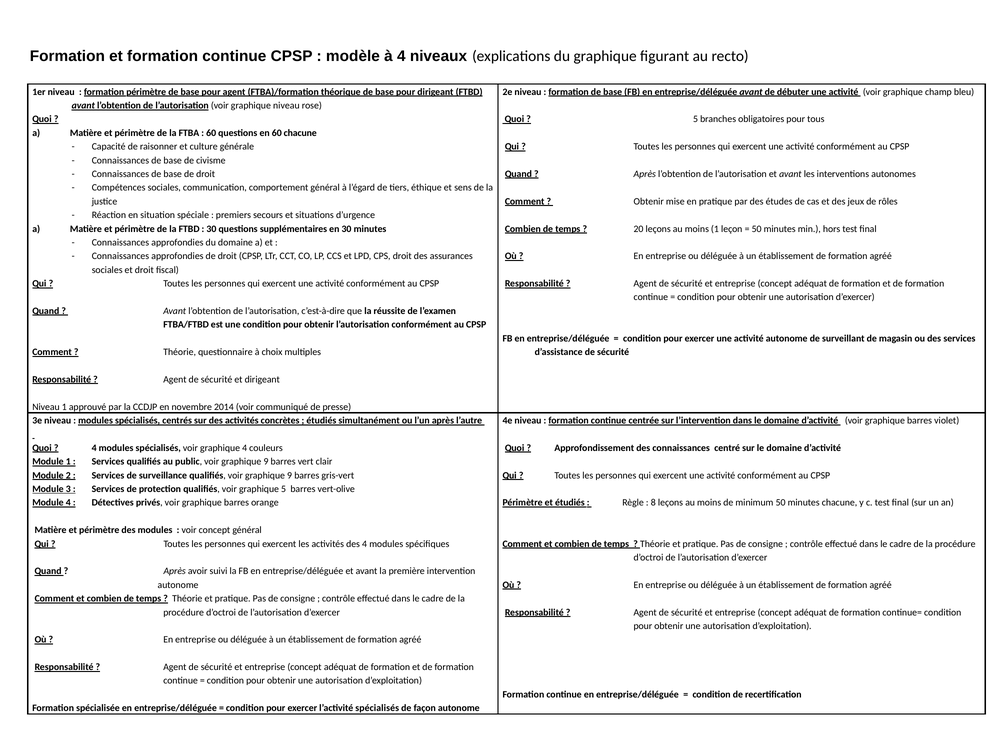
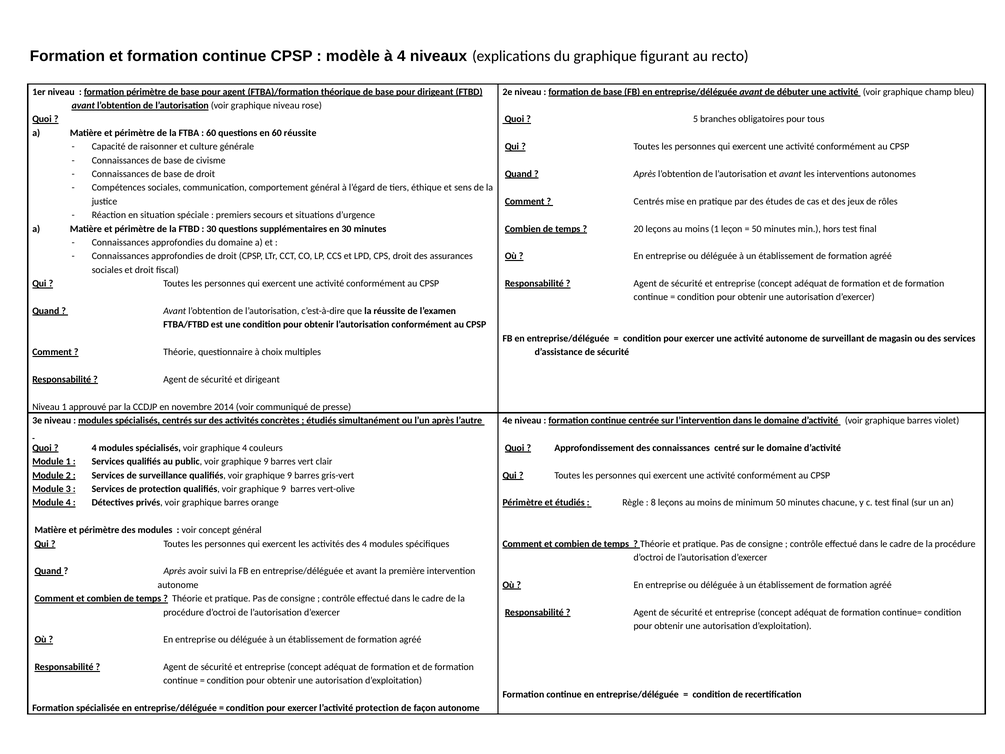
60 chacune: chacune -> réussite (300, 133)
Obtenir: Obtenir -> Centrés (649, 201)
5: 5 -> 9 (284, 489)
l’activité spécialisés: spécialisés -> protection (377, 708)
